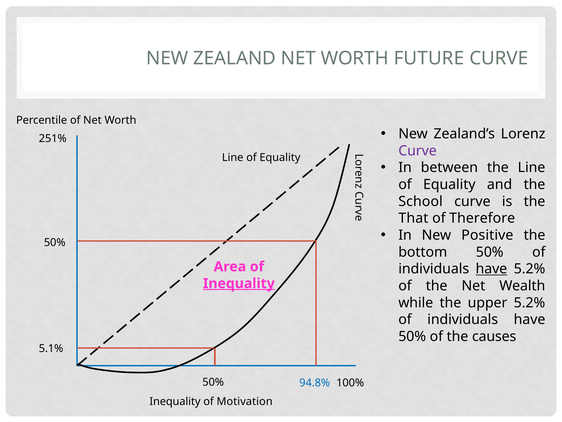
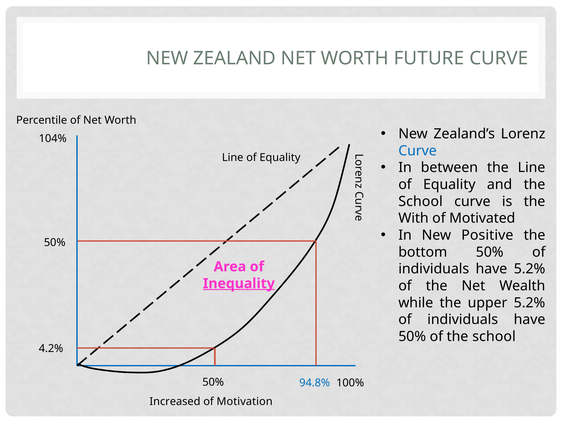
251%: 251% -> 104% (53, 138)
Curve colour: purple -> blue (418, 151)
That: That -> With (414, 218)
Therefore: Therefore -> Motivated (482, 218)
have underline: present -> none (491, 269)
of the causes: causes -> school (494, 336)
5.1%: 5.1% -> 4.2% (51, 348)
Inequality: Inequality -> Increased (175, 401)
